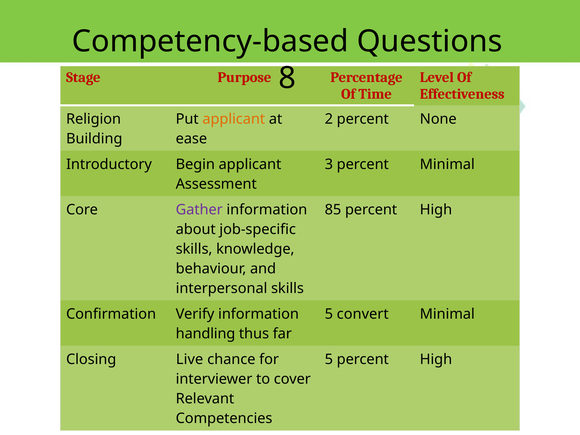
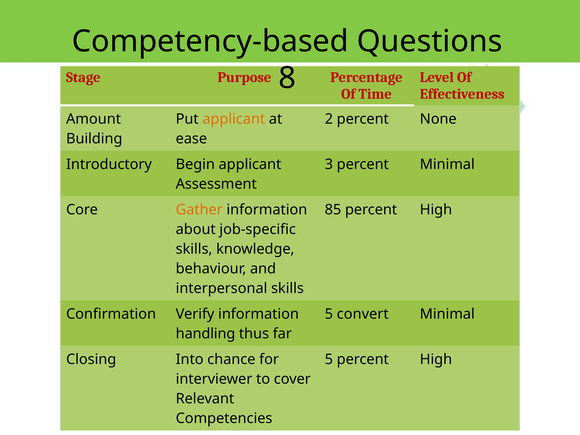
Religion: Religion -> Amount (94, 119)
Gather colour: purple -> orange (199, 210)
Live: Live -> Into (190, 359)
